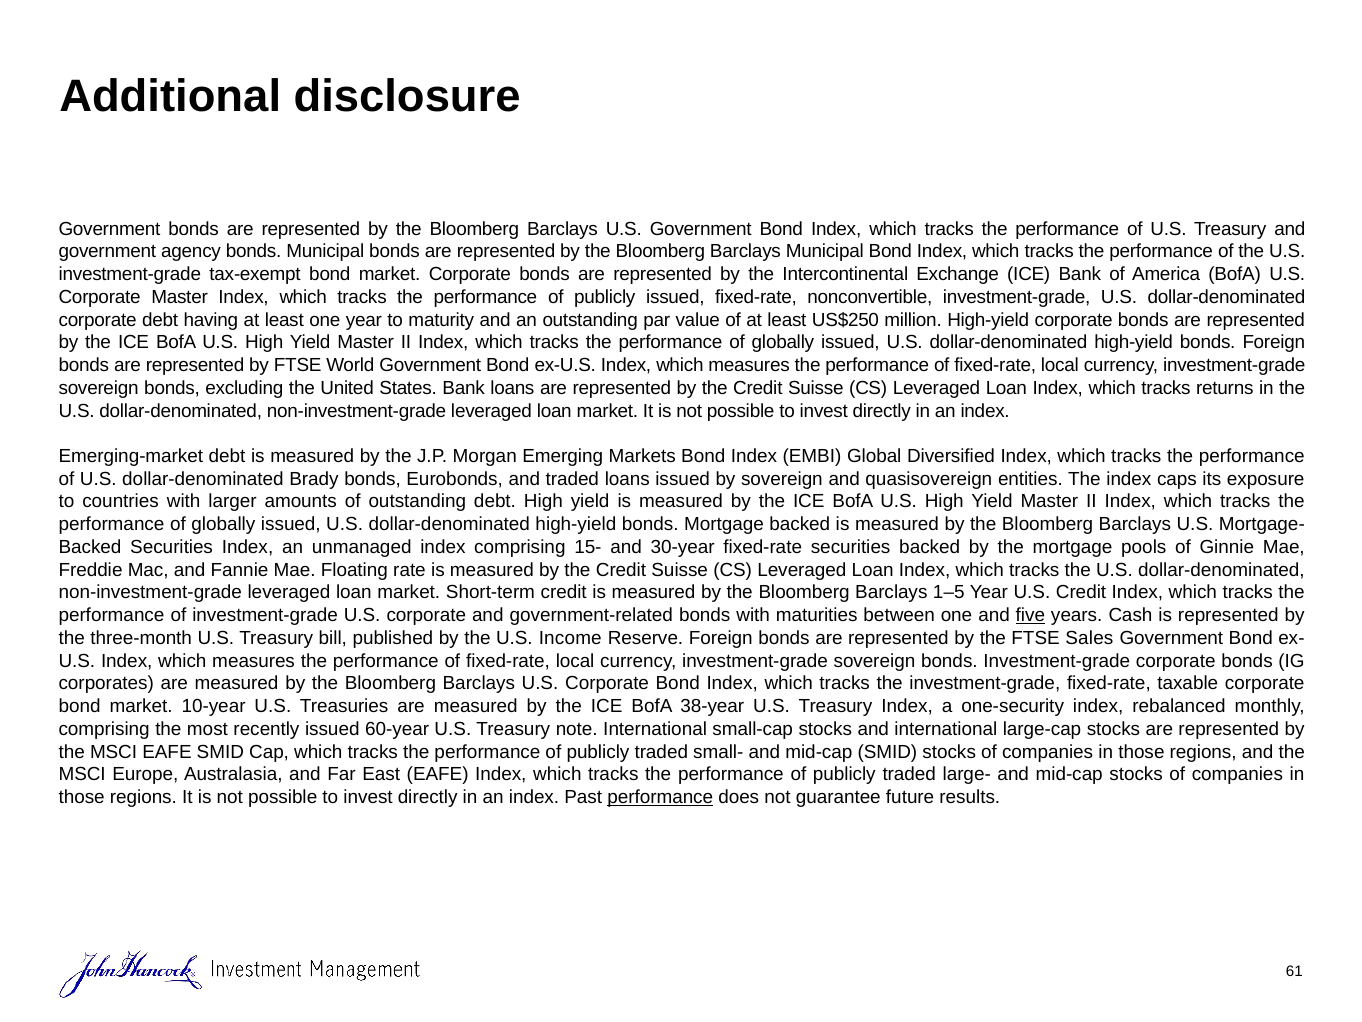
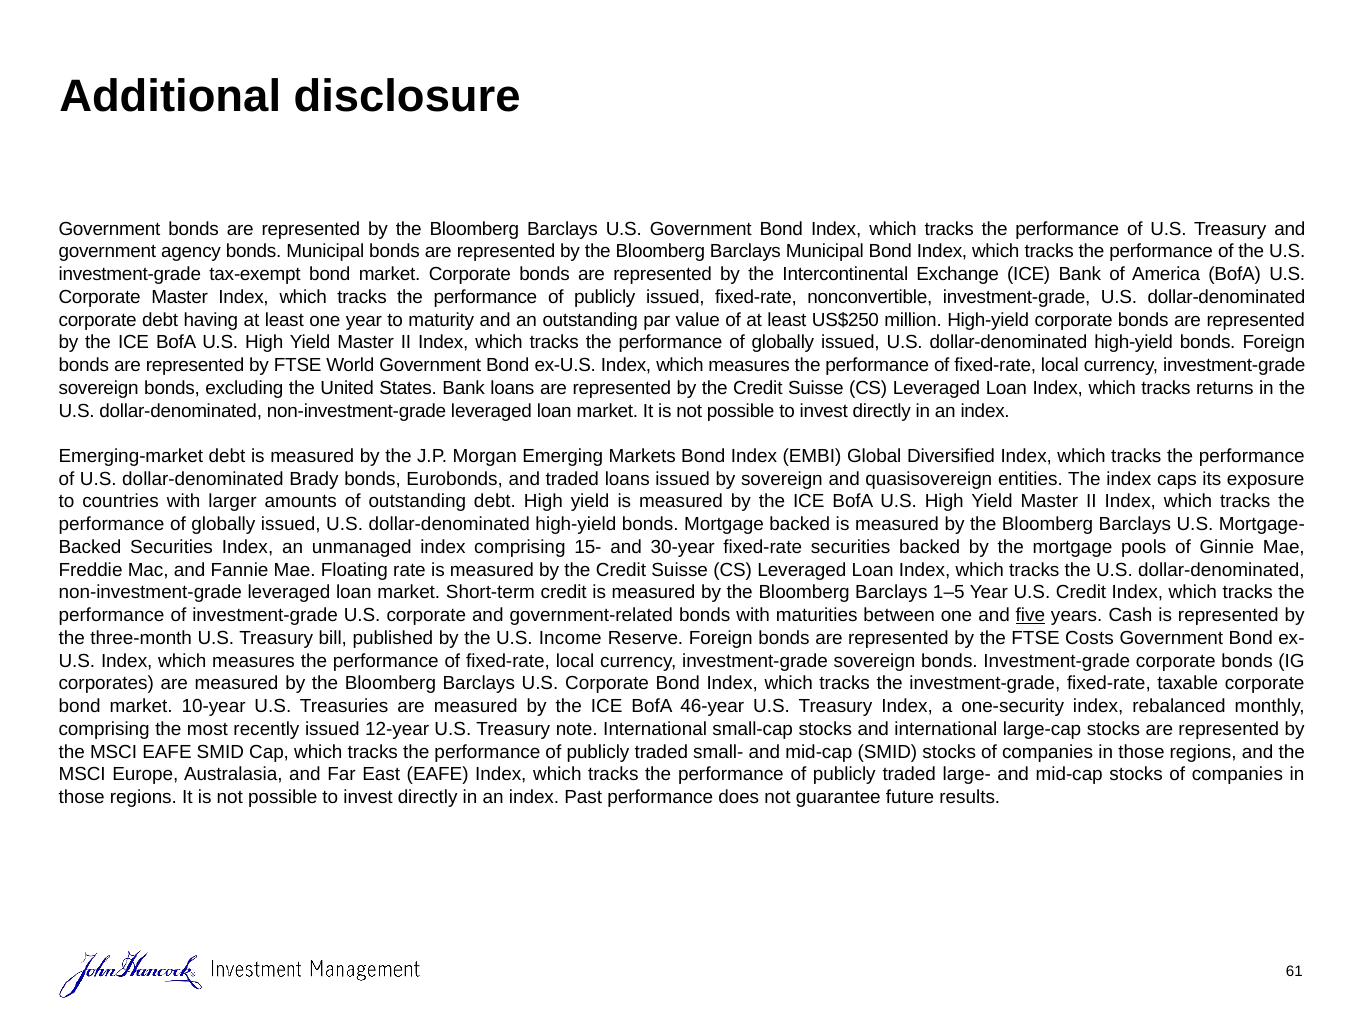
Sales: Sales -> Costs (1089, 638)
38-year: 38-year -> 46-year (712, 706)
60-year: 60-year -> 12-year (397, 729)
performance underline: present -> none (660, 797)
